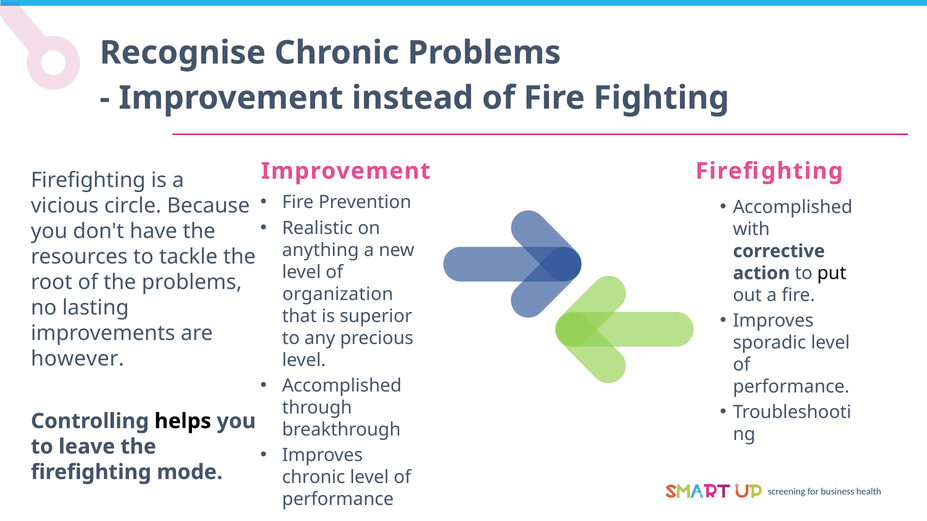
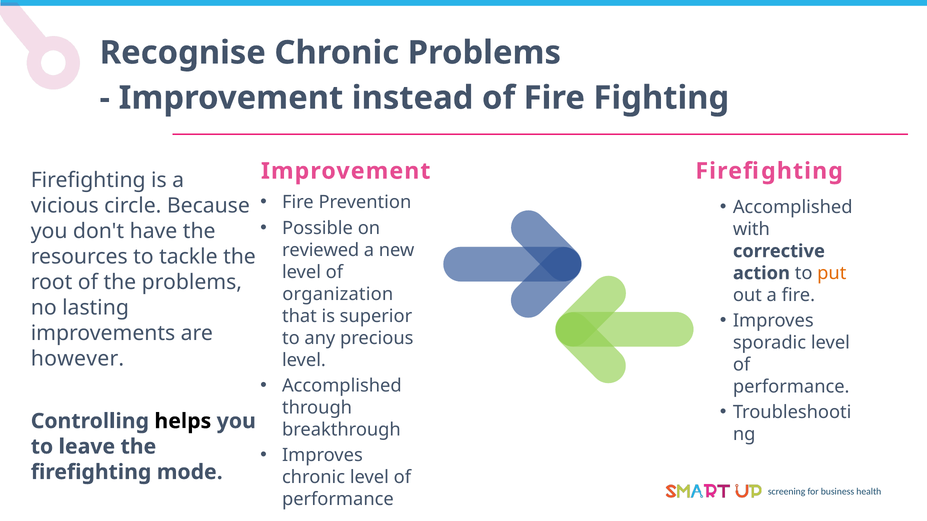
Realistic: Realistic -> Possible (317, 228)
anything: anything -> reviewed (321, 250)
put colour: black -> orange (832, 273)
